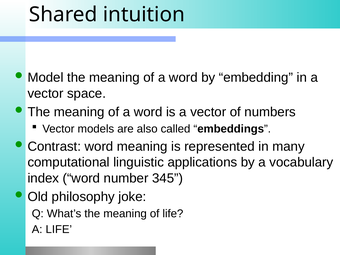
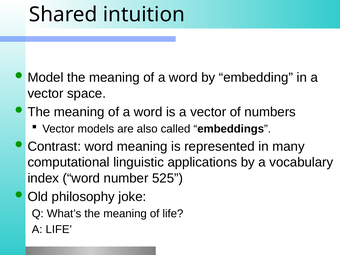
345: 345 -> 525 (168, 178)
